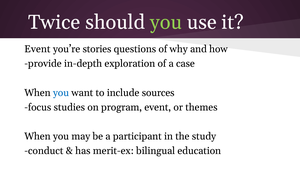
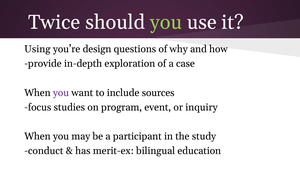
Event: Event -> Using (37, 49)
stories: stories -> design (97, 49)
you colour: blue -> purple (61, 93)
themes: themes -> inquiry (201, 107)
